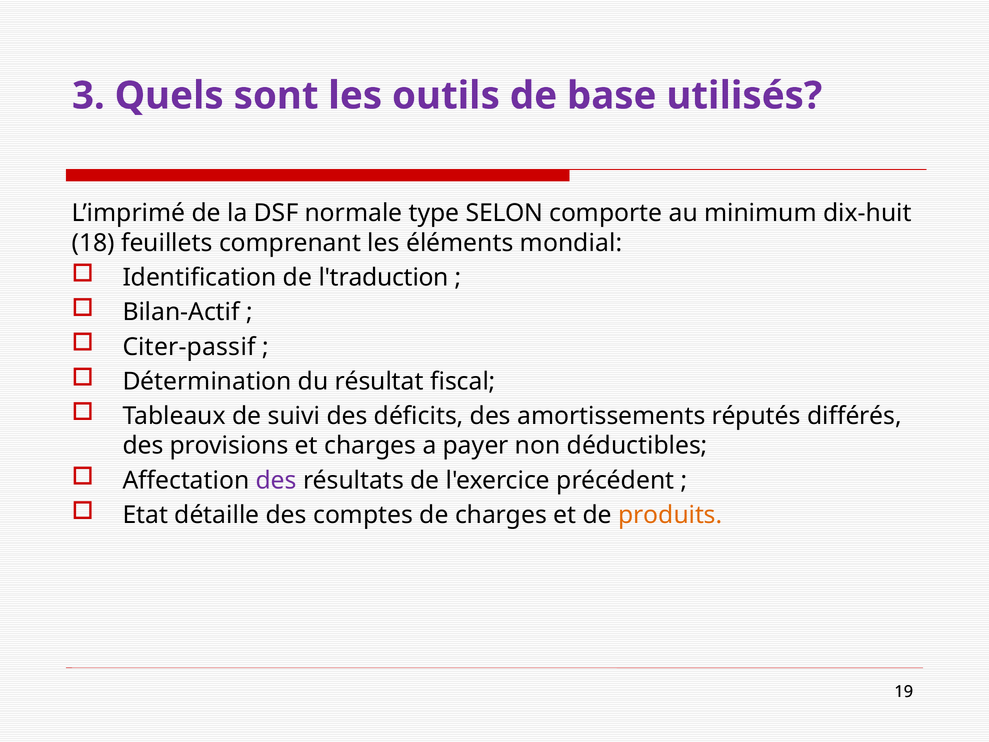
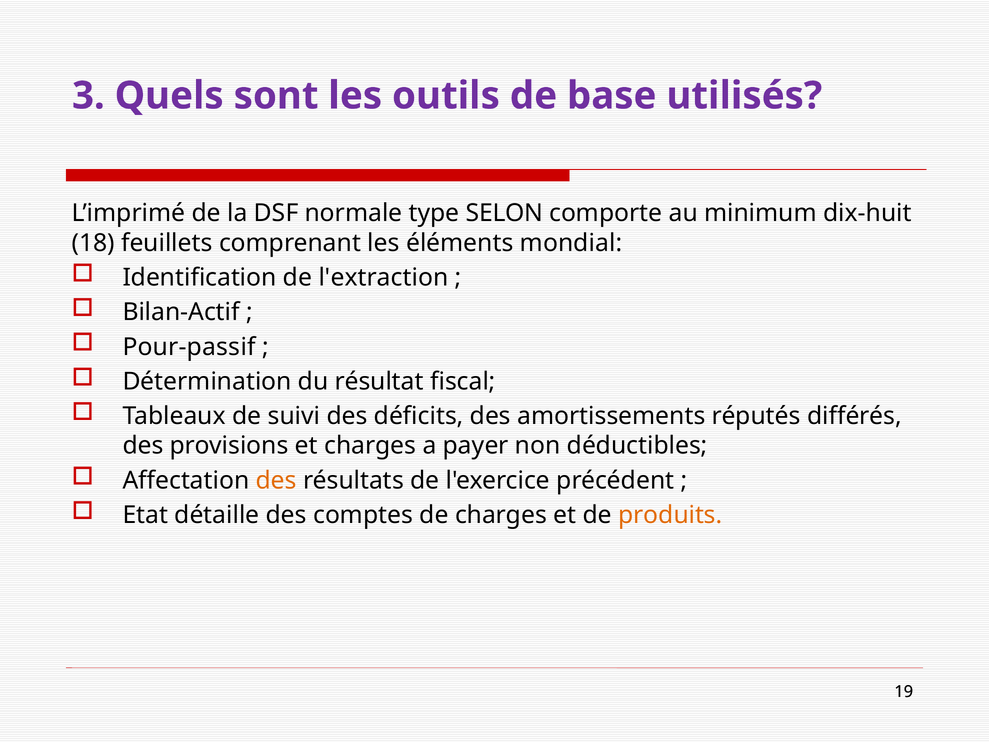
l'traduction: l'traduction -> l'extraction (383, 278)
Citer-passif: Citer-passif -> Pour-passif (189, 347)
des colour: purple -> orange (276, 480)
